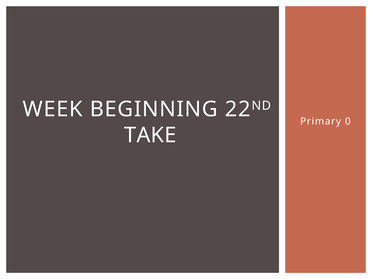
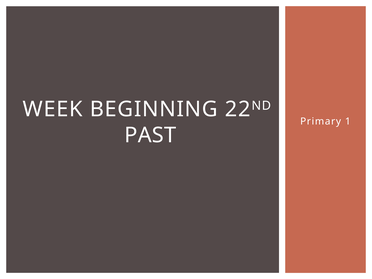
0: 0 -> 1 (348, 121)
TAKE: TAKE -> PAST (150, 135)
